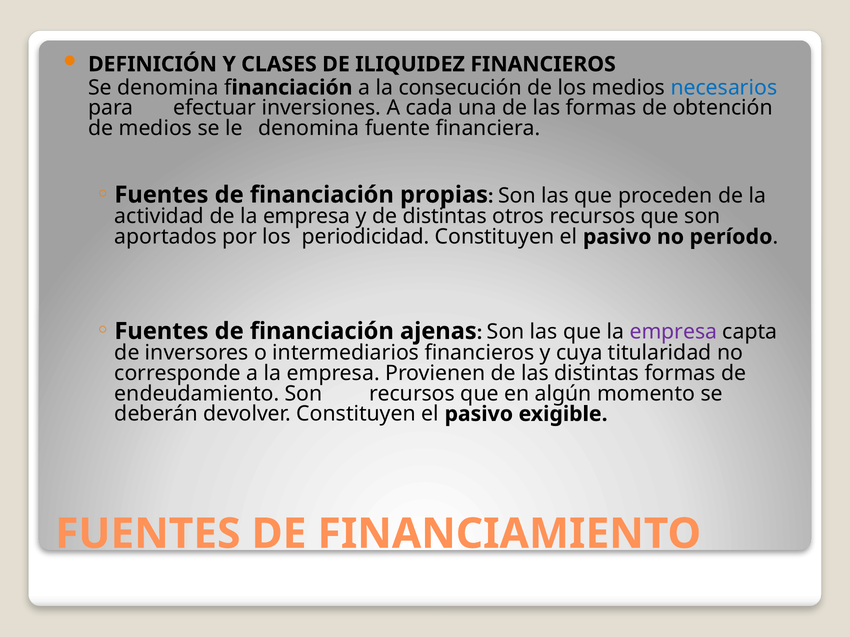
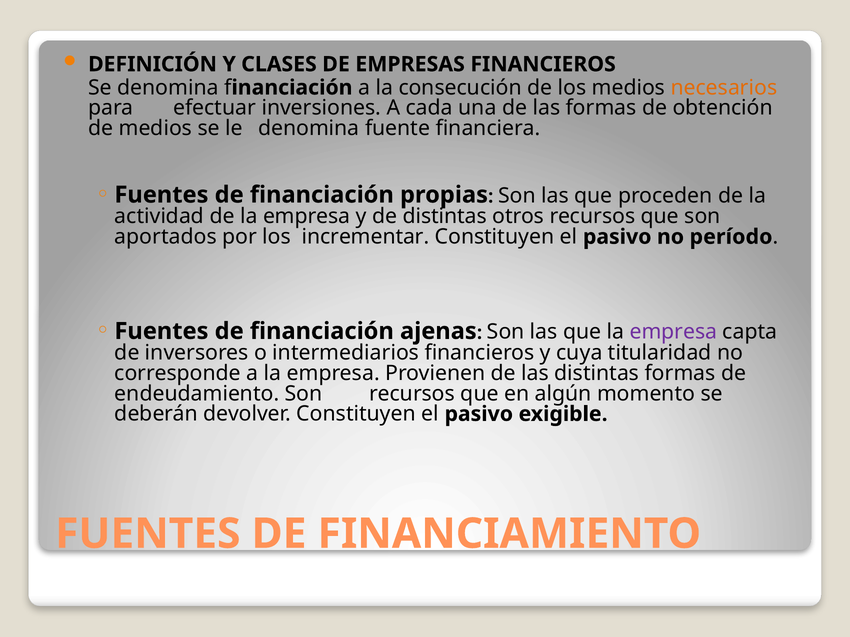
ILIQUIDEZ: ILIQUIDEZ -> EMPRESAS (410, 64)
necesarios colour: blue -> orange (724, 88)
periodicidad: periodicidad -> incrementar (366, 237)
